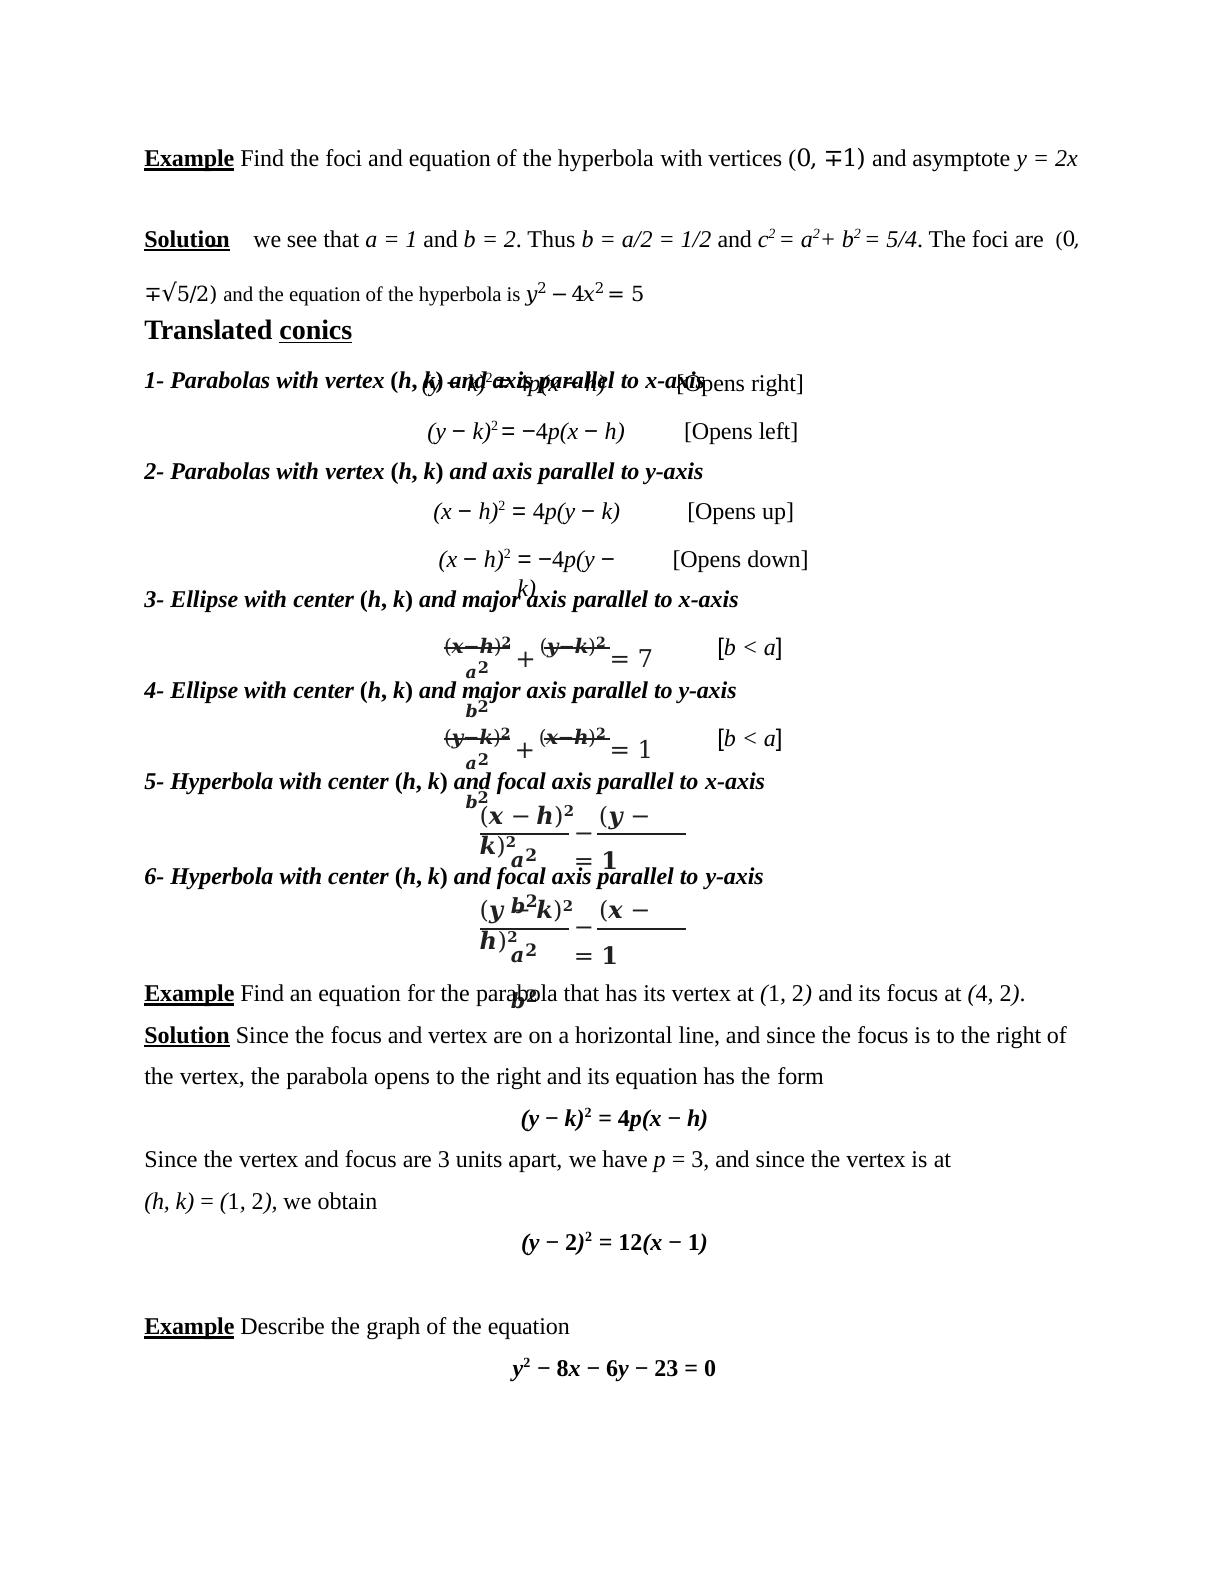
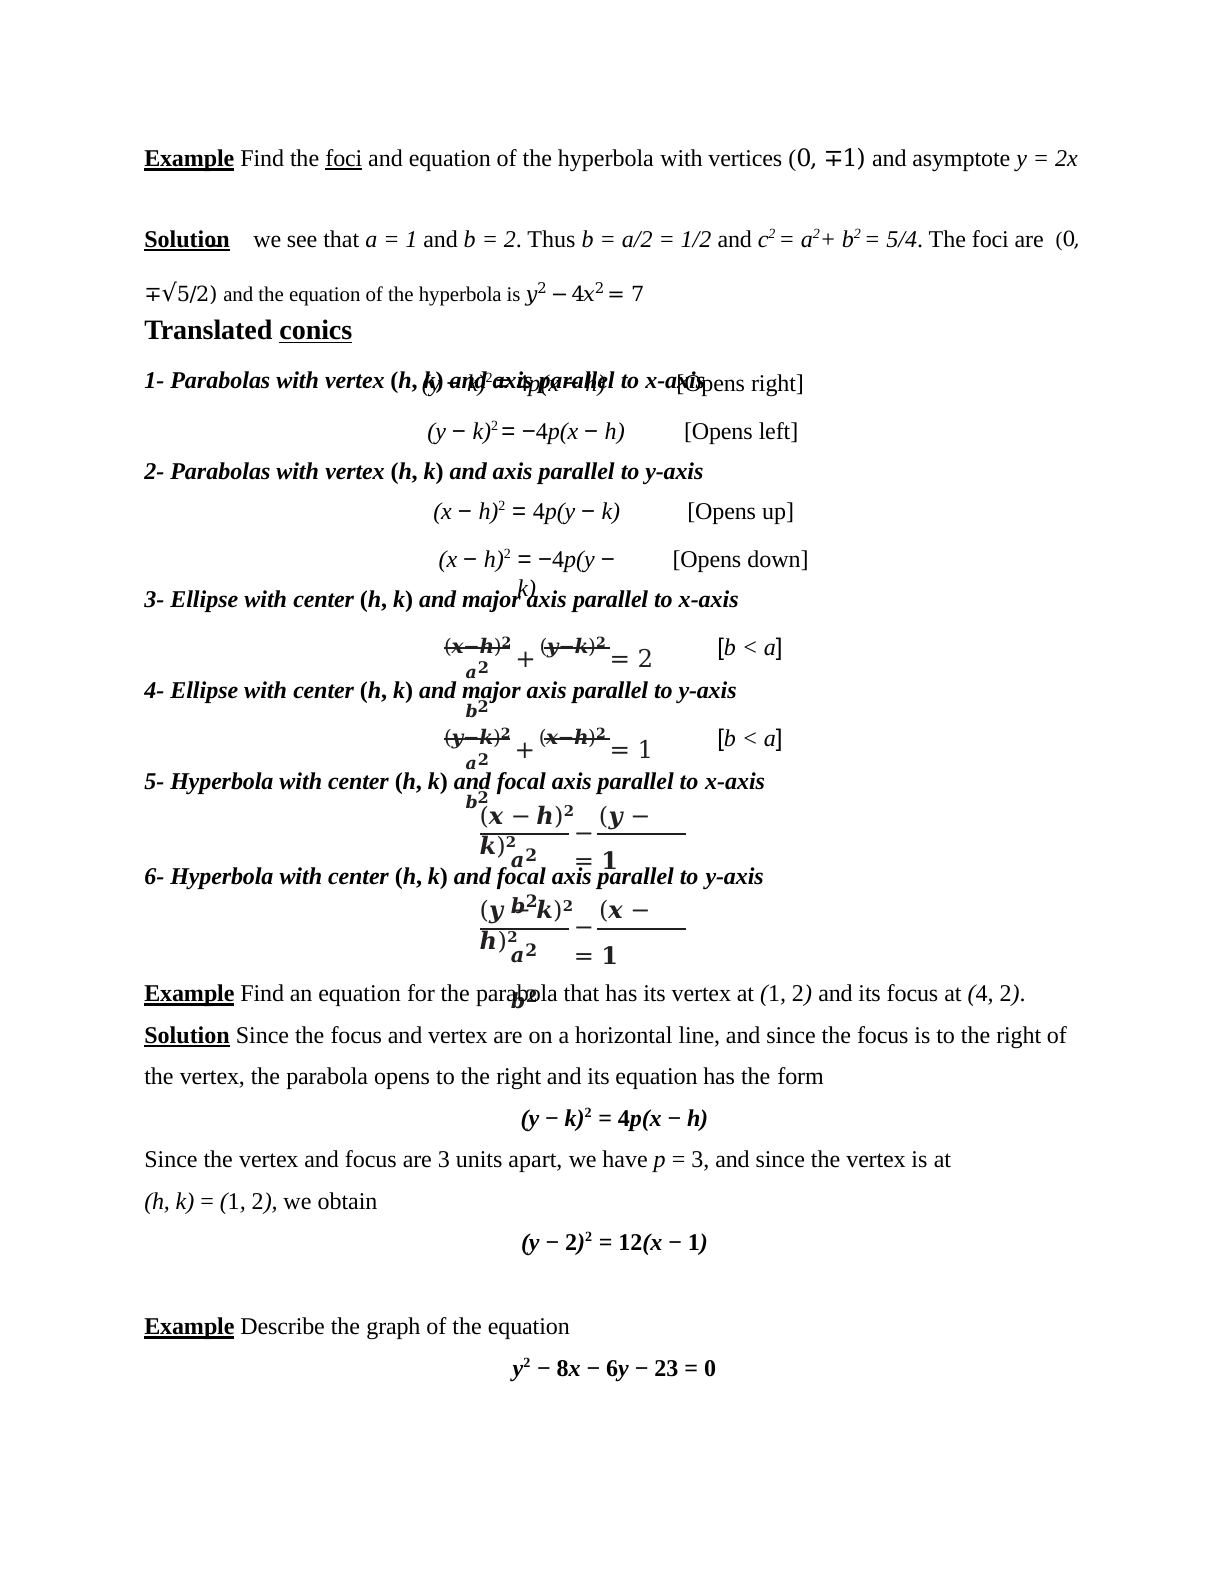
foci underline: none -> present (344, 158)
5: 5 -> 7 (638, 294)
7: 7 -> 2 (645, 659)
